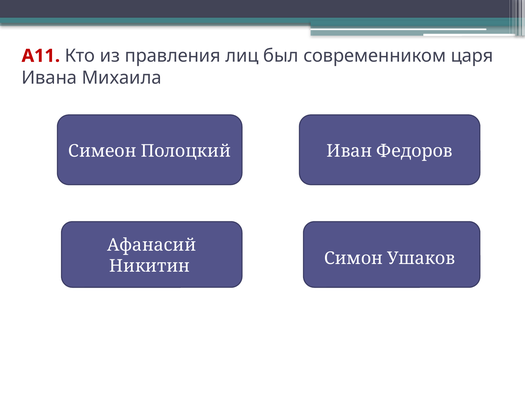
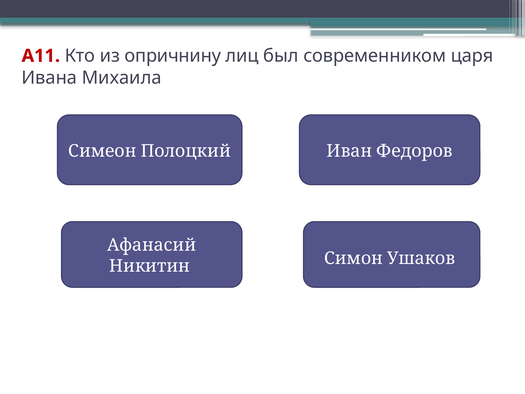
правления: правления -> опричнину (173, 56)
